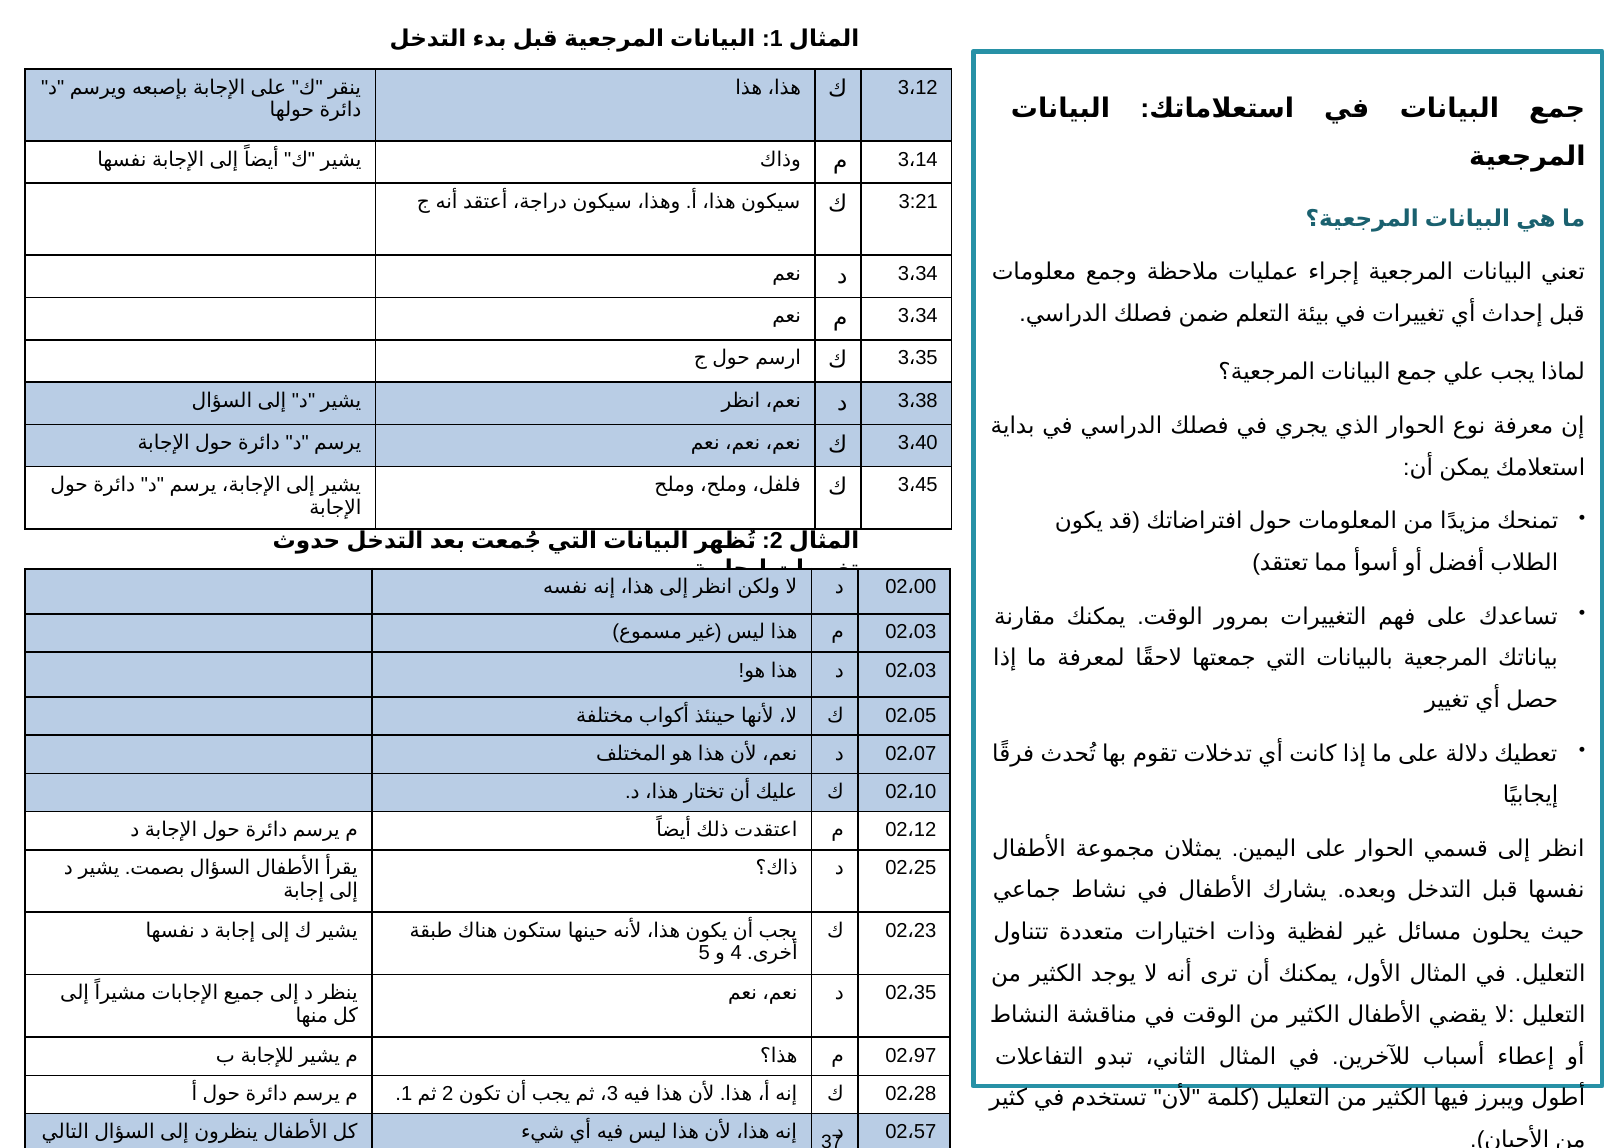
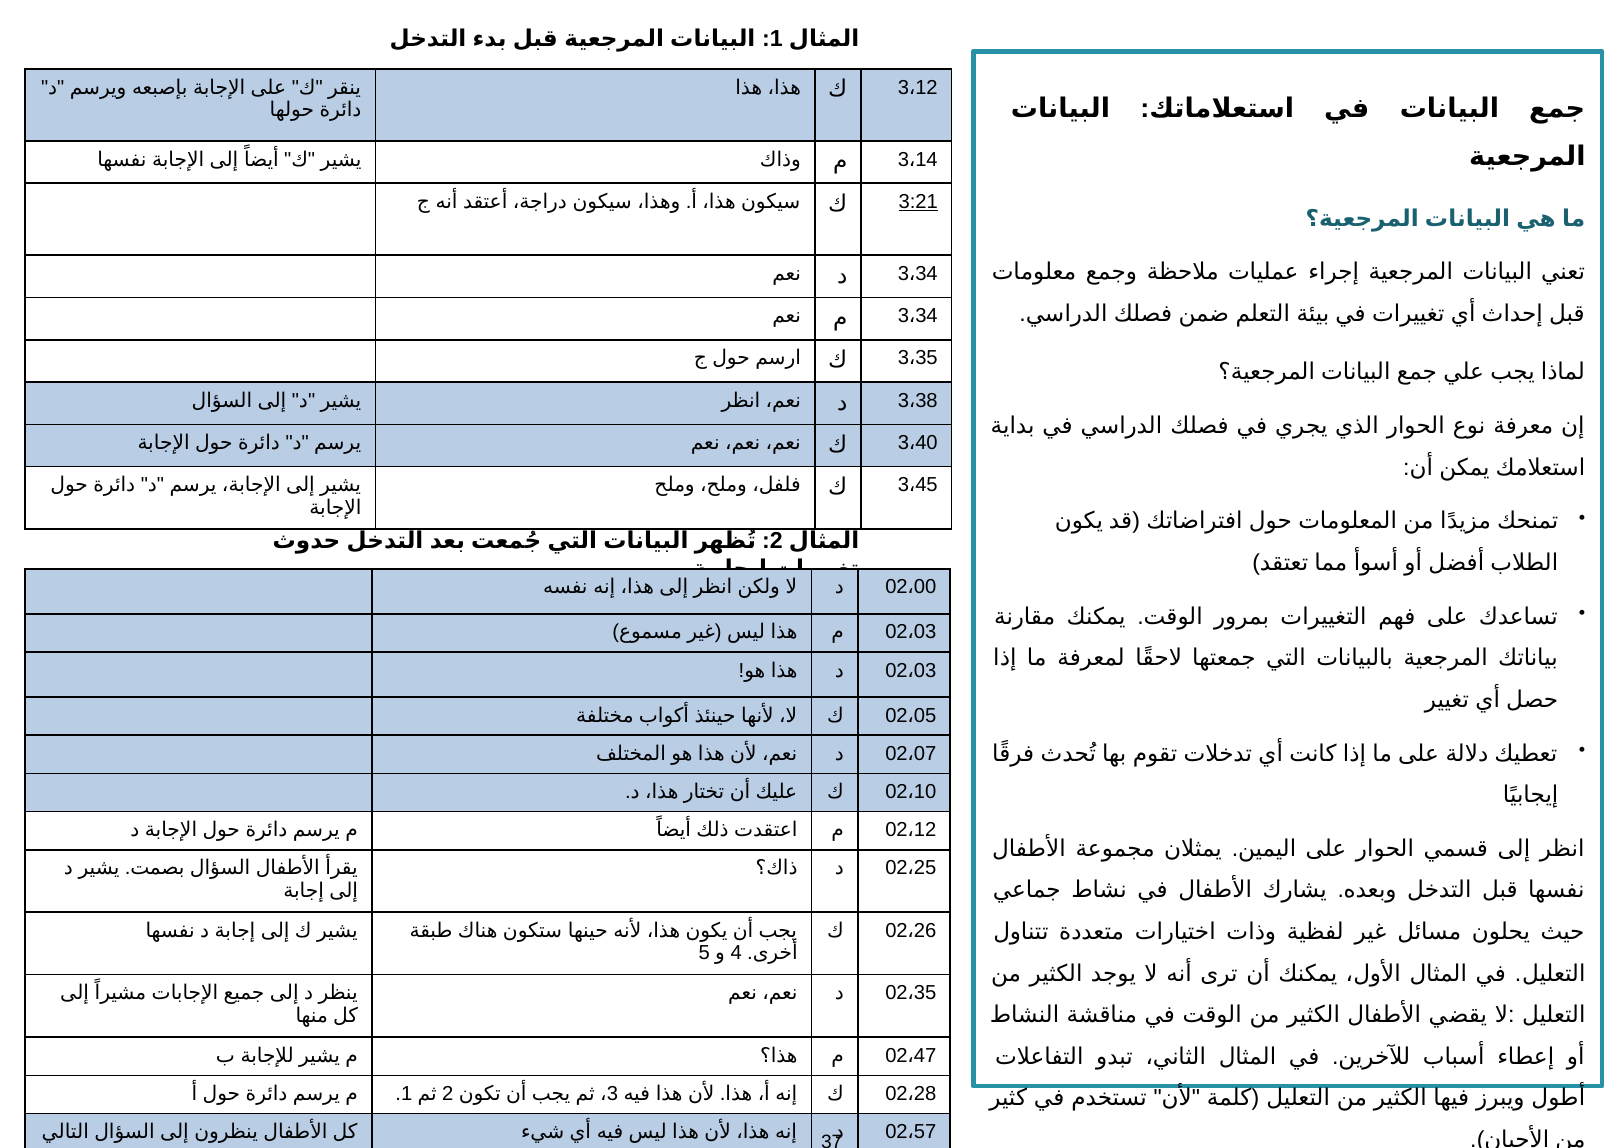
3:21 underline: none -> present (918, 202)
23: 23 -> 26 (925, 931)
97: 97 -> 47 (925, 1056)
